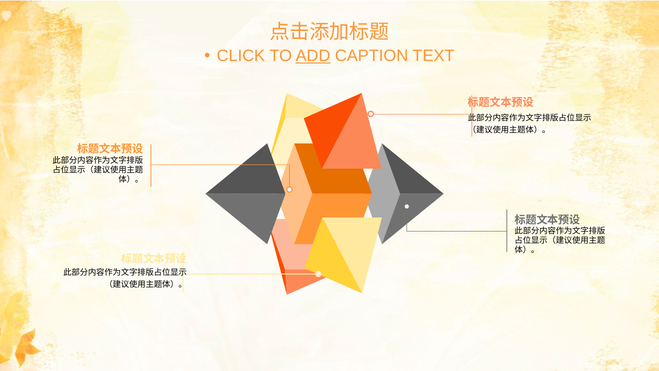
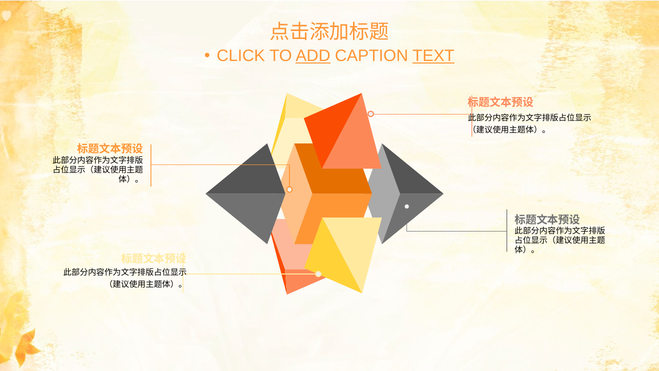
TEXT underline: none -> present (434, 56)
